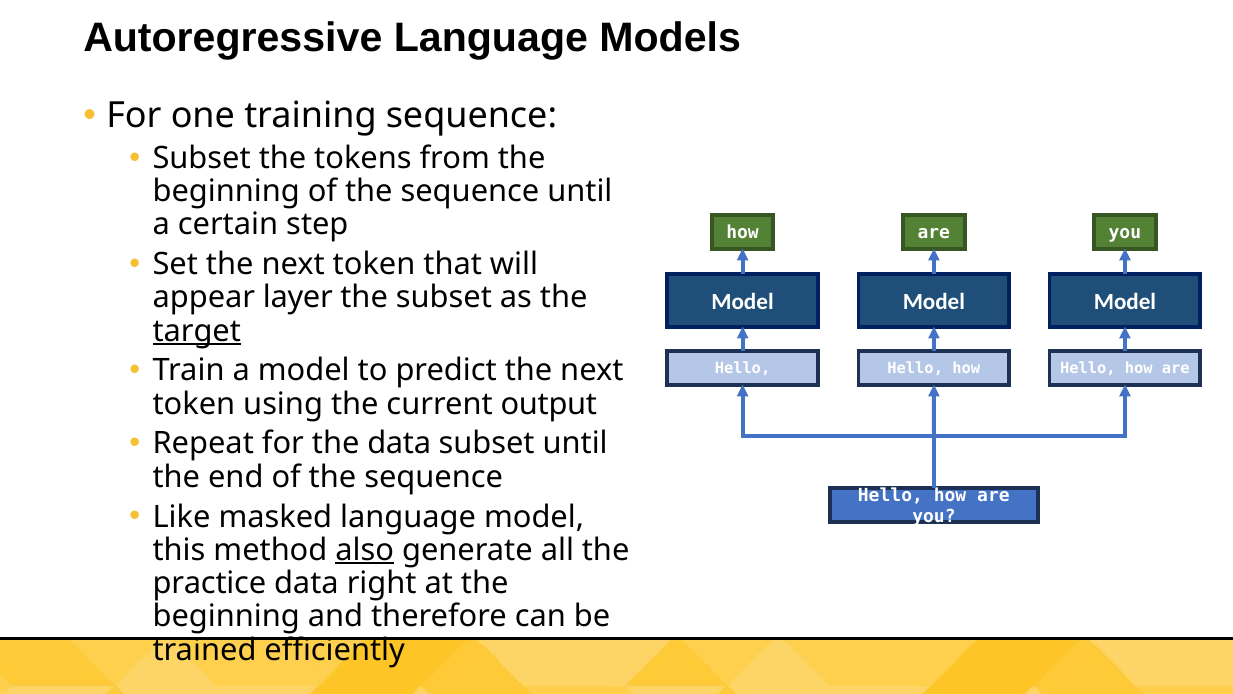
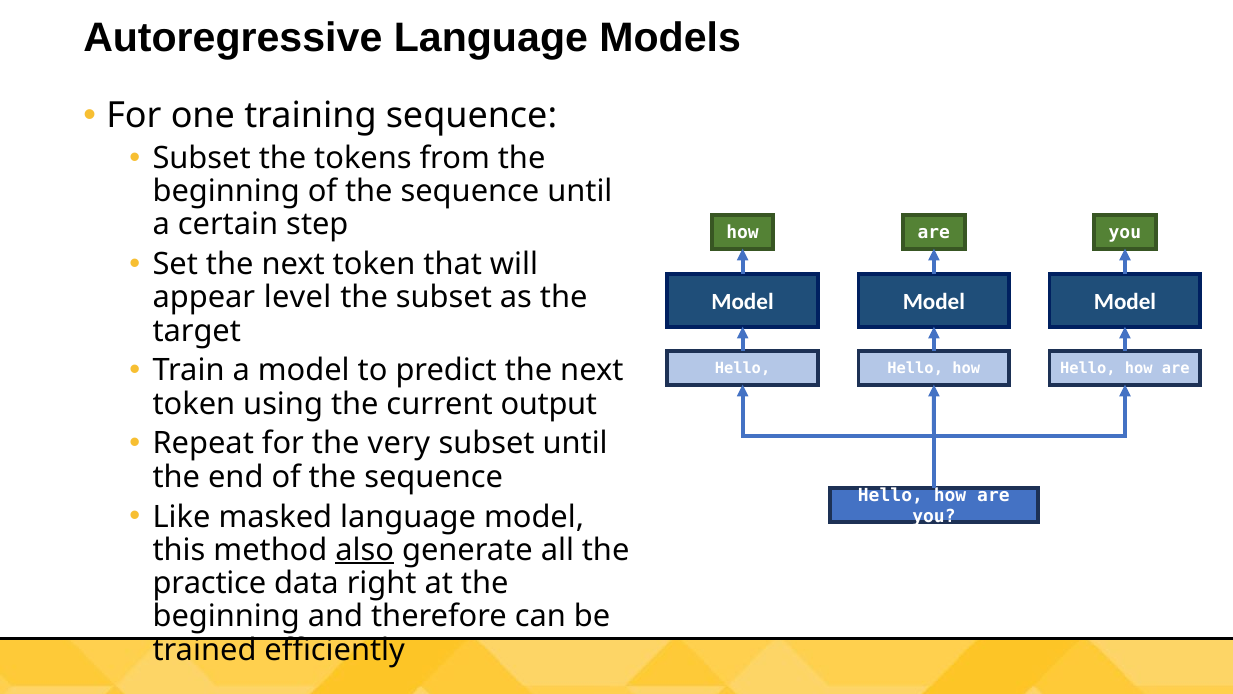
layer: layer -> level (298, 298)
target underline: present -> none (197, 331)
the data: data -> very (399, 444)
